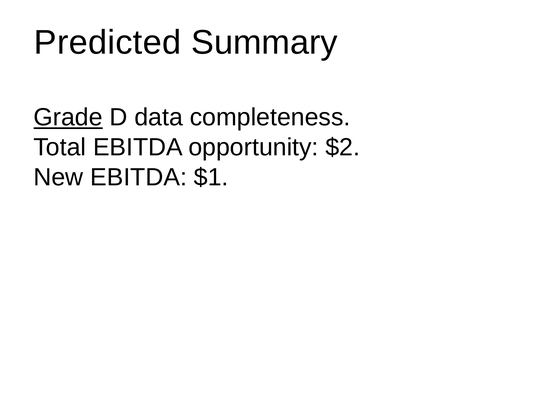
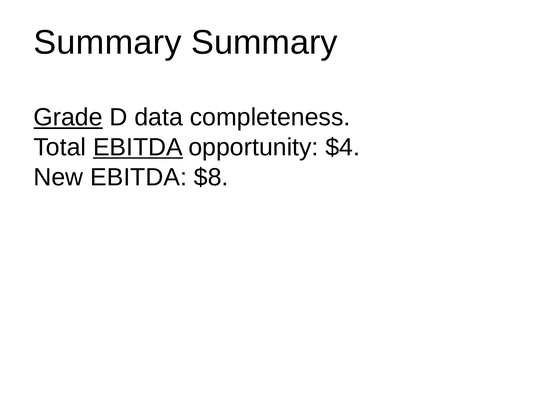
Predicted: Predicted -> Summary (108, 43)
EBITDA underline: none -> present (138, 147)
$2: $2 -> $4 (343, 147)
$1: $1 -> $8 (211, 177)
